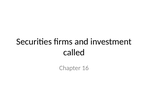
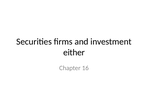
called: called -> either (74, 52)
